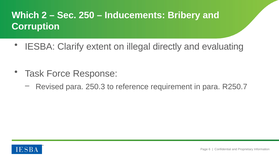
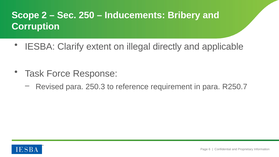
Which: Which -> Scope (25, 15)
evaluating: evaluating -> applicable (223, 47)
